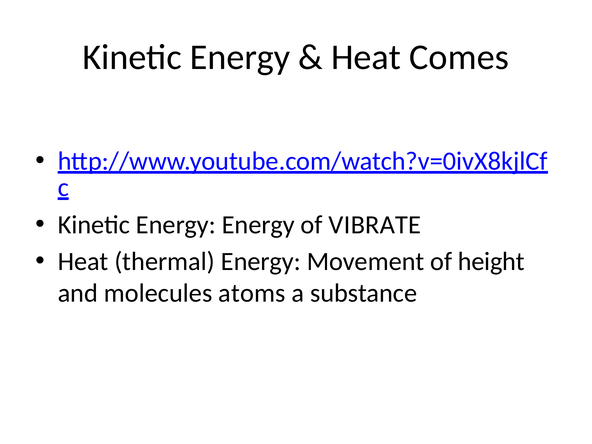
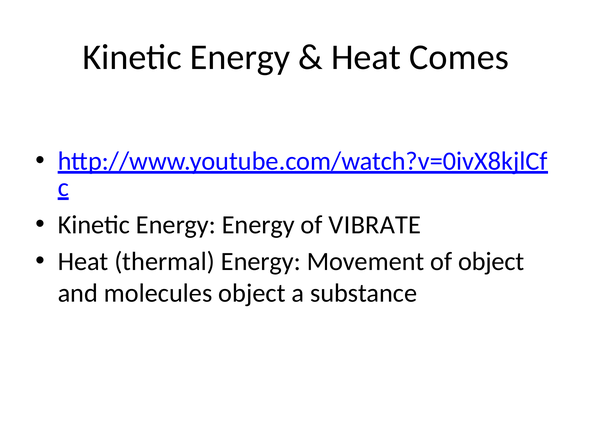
of height: height -> object (491, 262)
molecules atoms: atoms -> object (252, 293)
